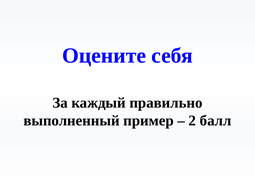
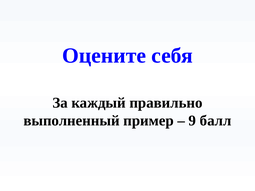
2: 2 -> 9 (192, 121)
